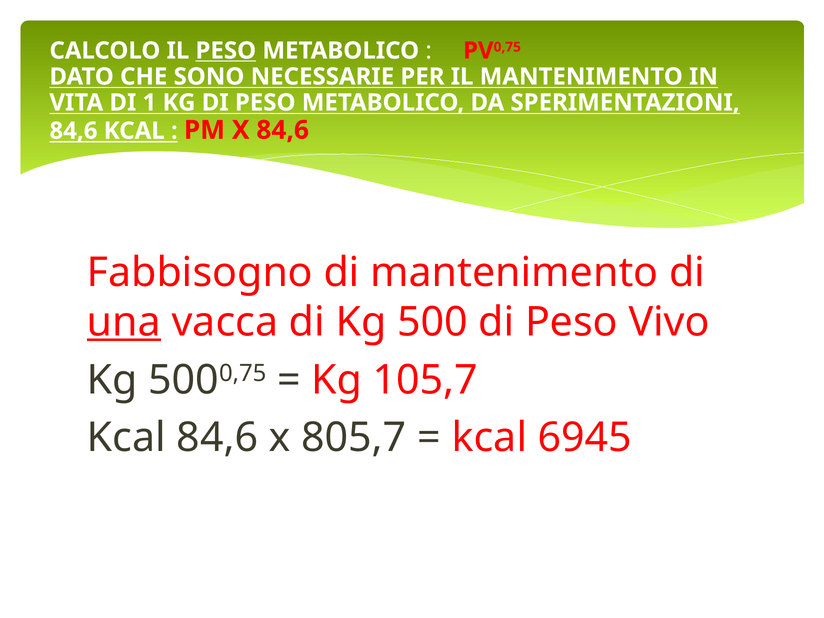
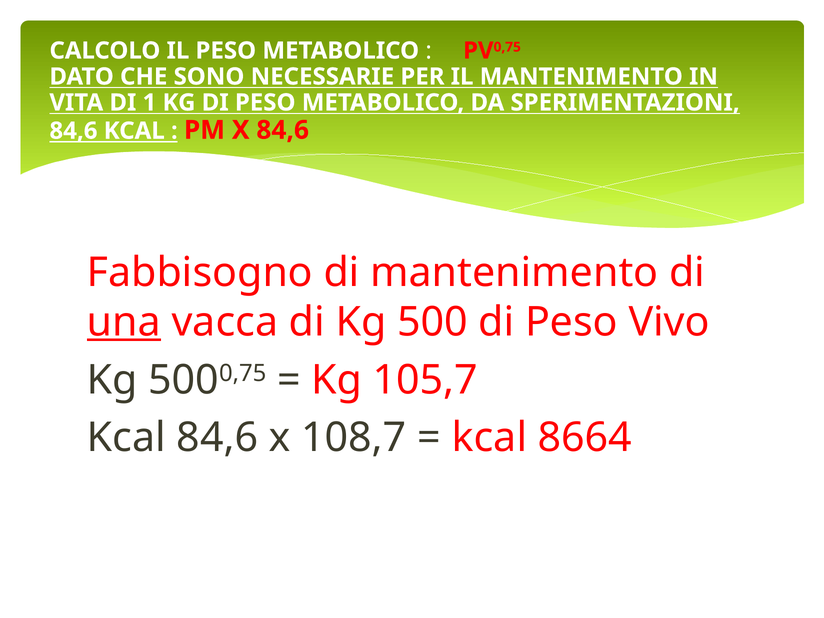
PESO underline: present -> none (226, 51)
805,7: 805,7 -> 108,7 (354, 438)
6945: 6945 -> 8664 (585, 438)
